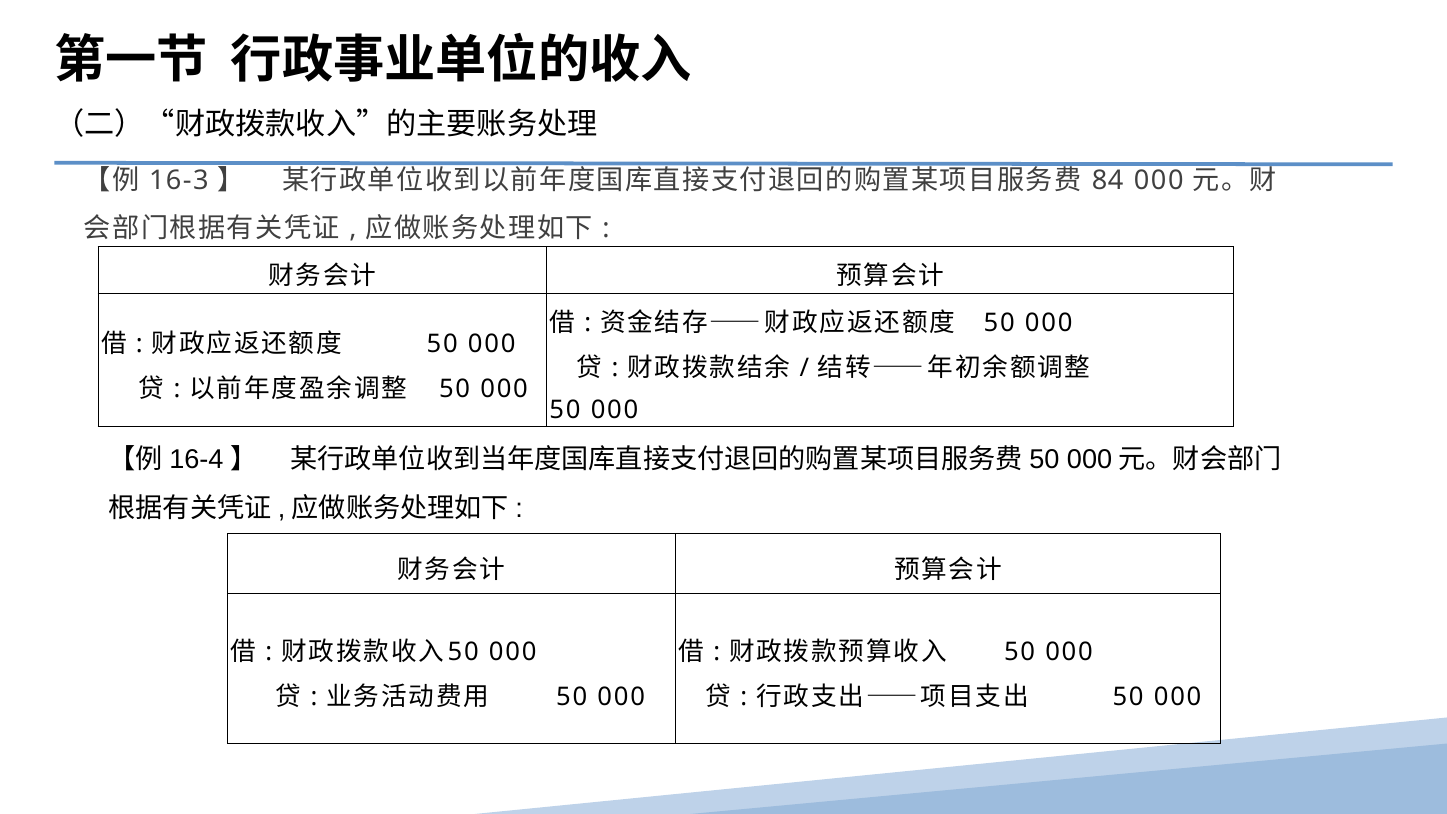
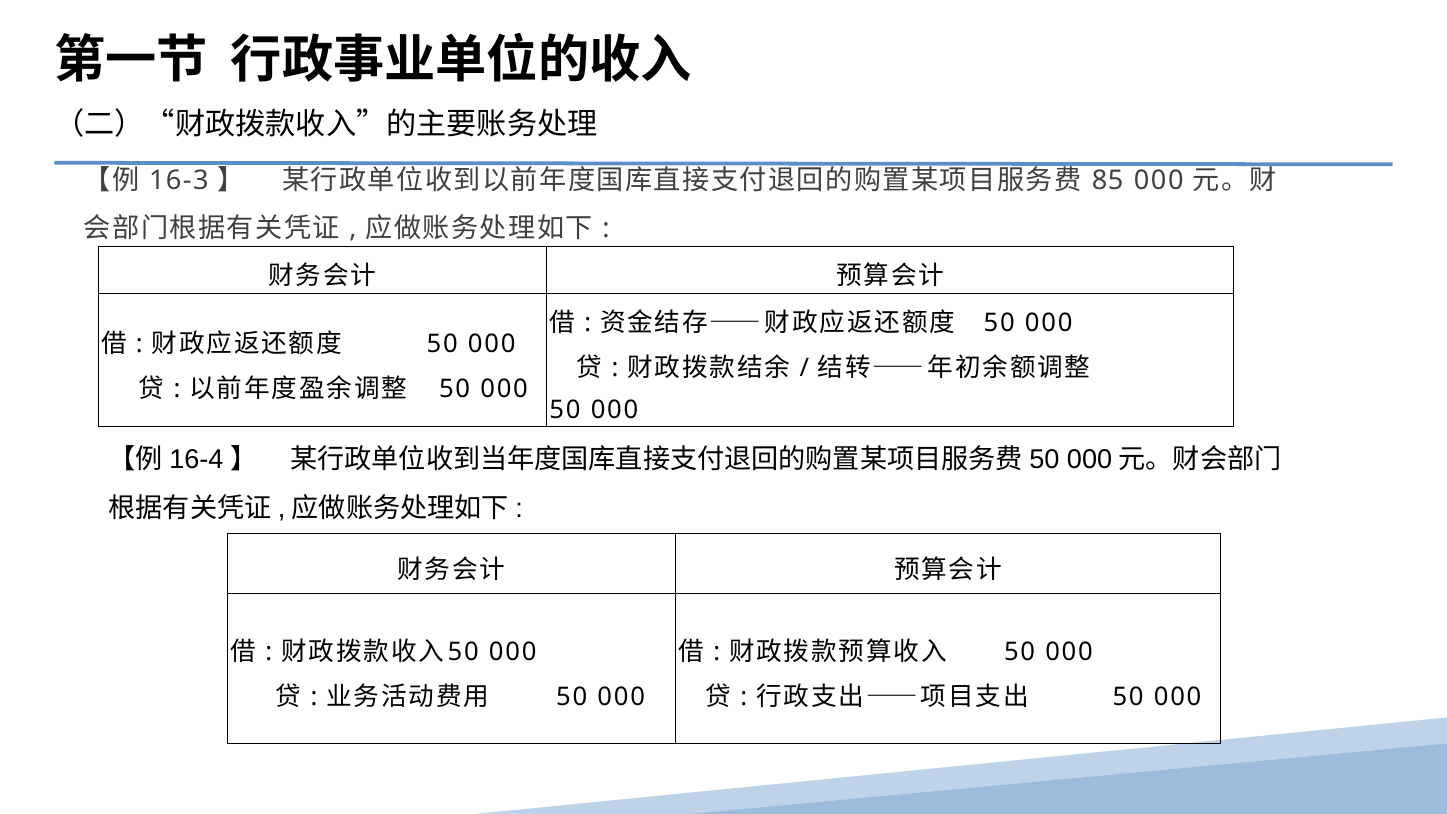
84: 84 -> 85 (1108, 181)
